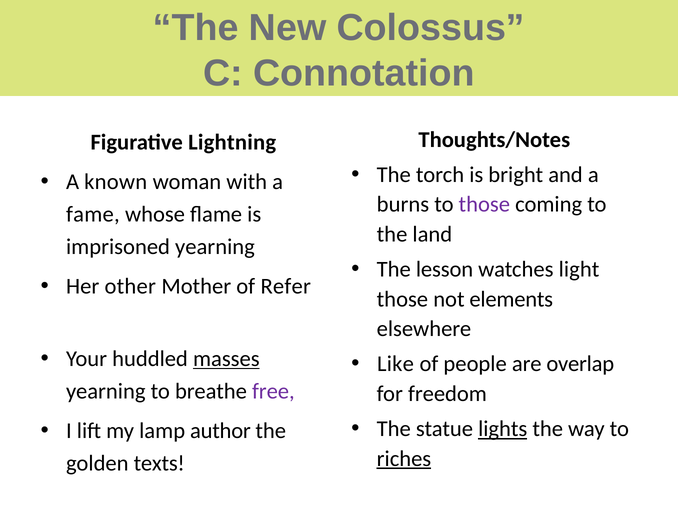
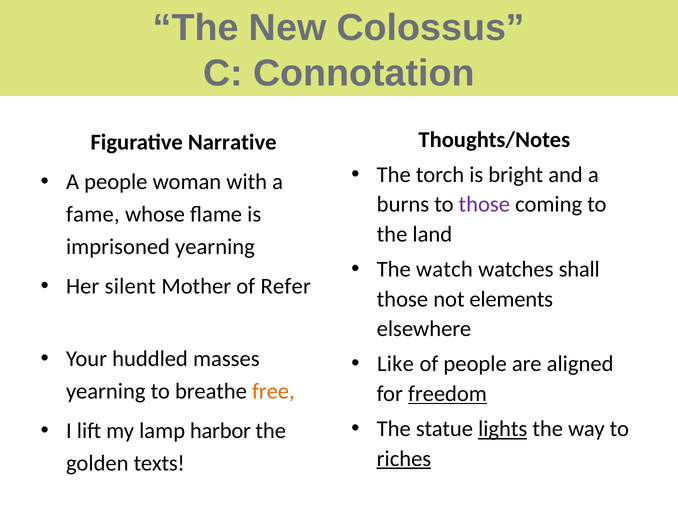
Lightning: Lightning -> Narrative (232, 143)
A known: known -> people (116, 182)
lesson: lesson -> watch (444, 270)
light: light -> shall (579, 270)
other: other -> silent (130, 287)
masses underline: present -> none (226, 359)
overlap: overlap -> aligned (580, 364)
free colour: purple -> orange (273, 392)
freedom underline: none -> present (447, 394)
author: author -> harbor (220, 431)
